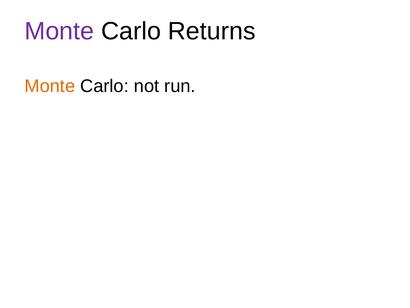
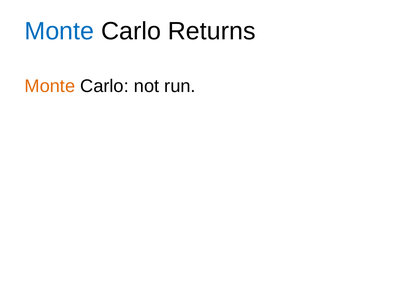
Monte colour: purple -> blue (59, 31)
